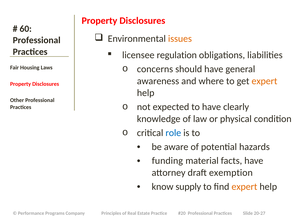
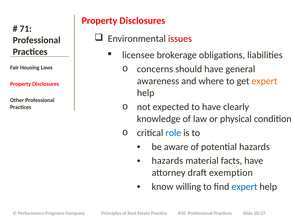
60: 60 -> 71 (26, 29)
issues colour: orange -> red (180, 39)
regulation: regulation -> brokerage (177, 55)
funding: funding -> hazards (167, 161)
supply: supply -> willing (188, 187)
expert colour: orange -> blue (244, 187)
